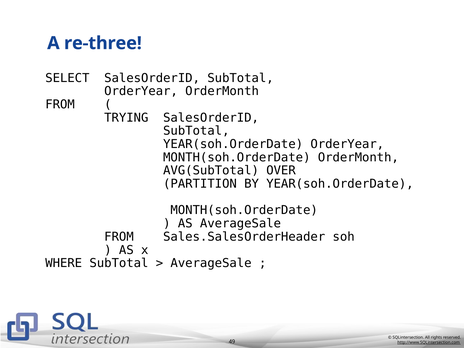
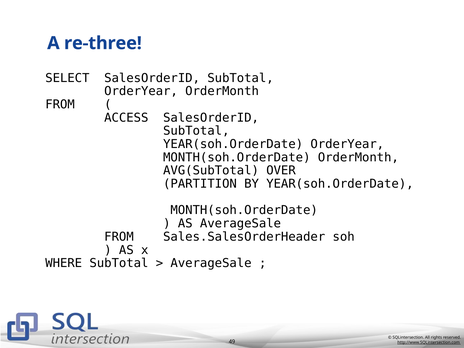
TRYING: TRYING -> ACCESS (126, 118)
